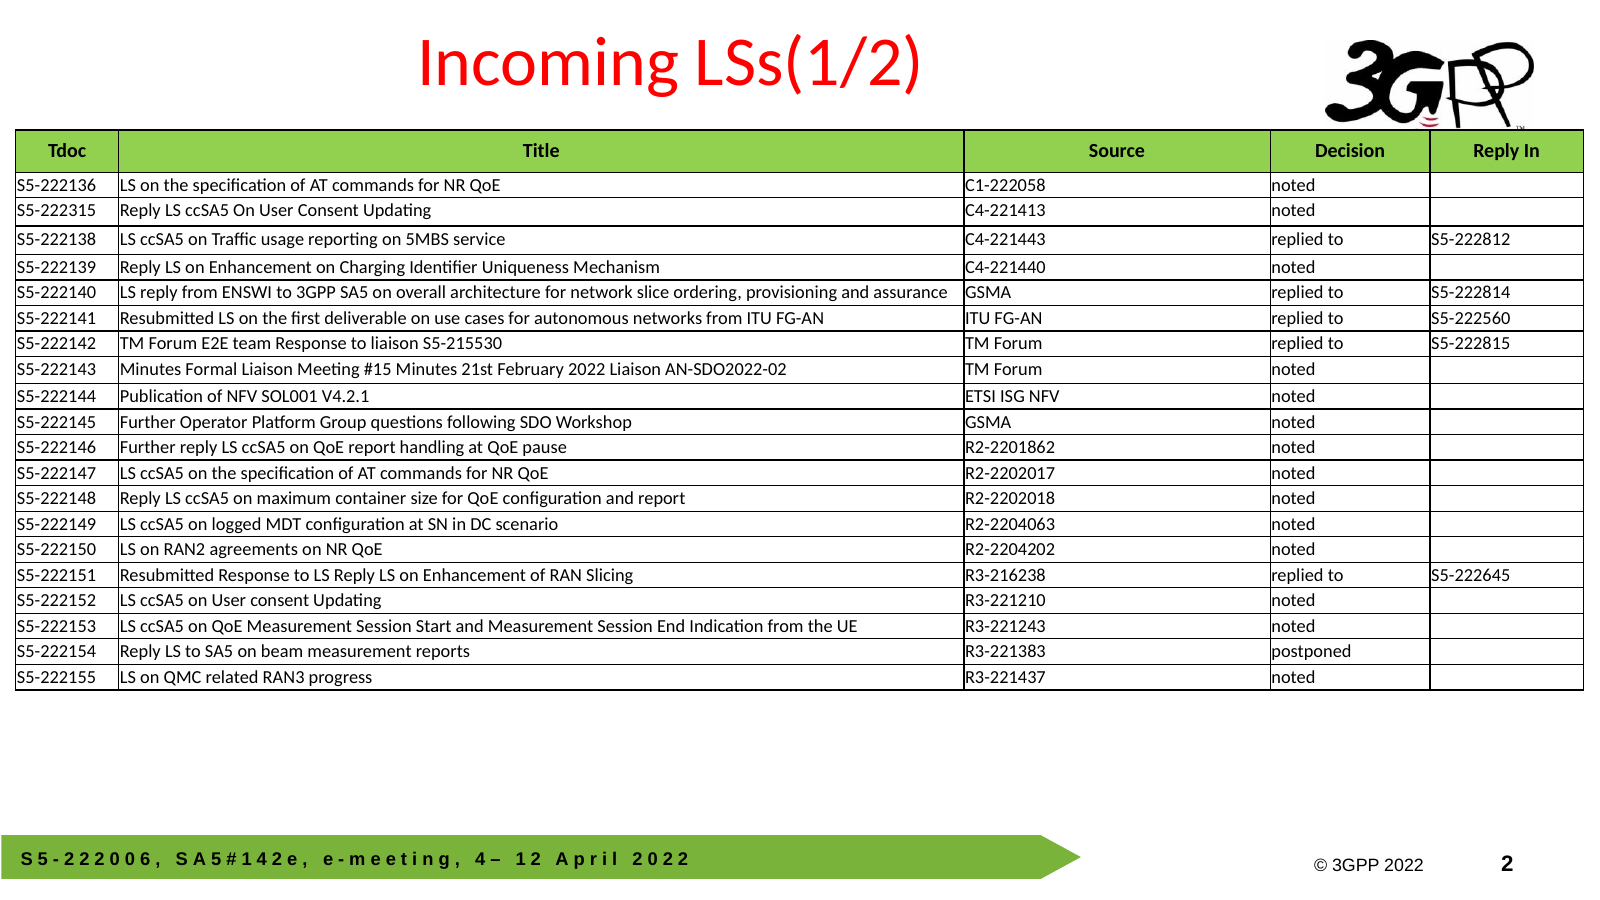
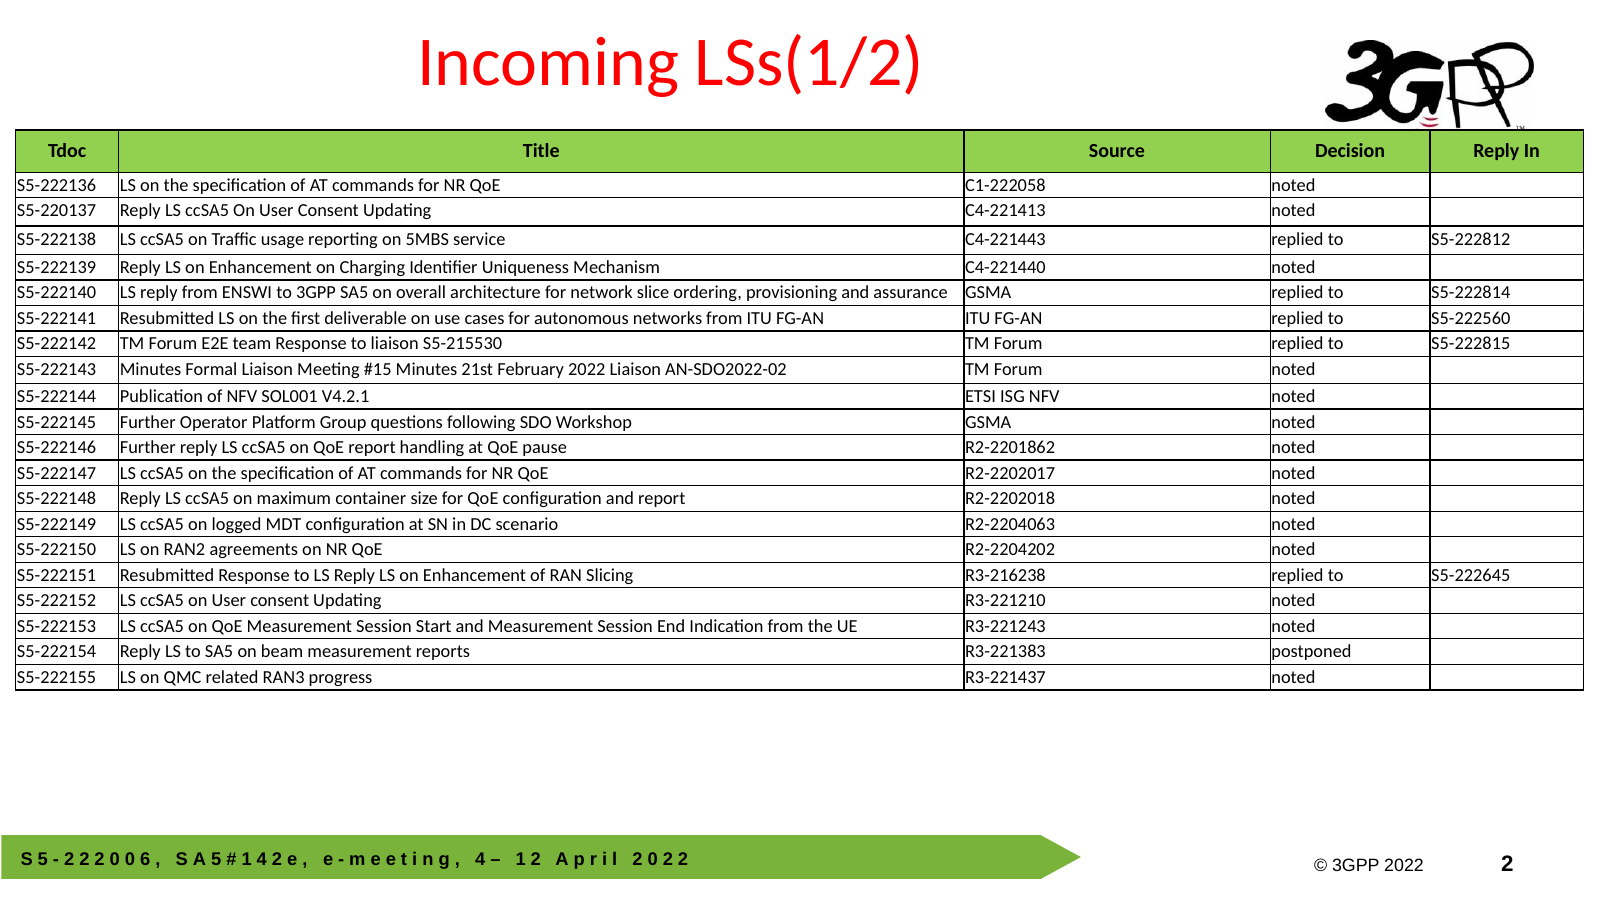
S5-222315: S5-222315 -> S5-220137 (57, 210)
